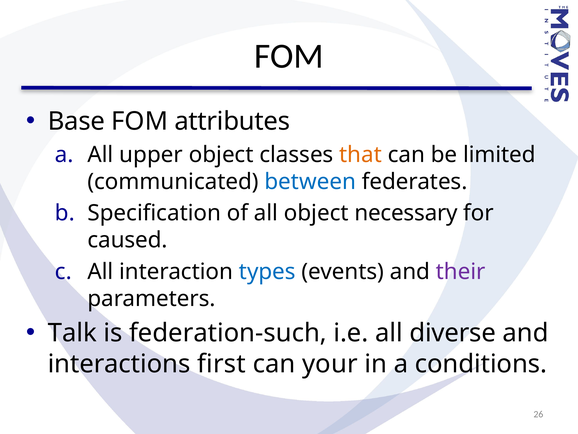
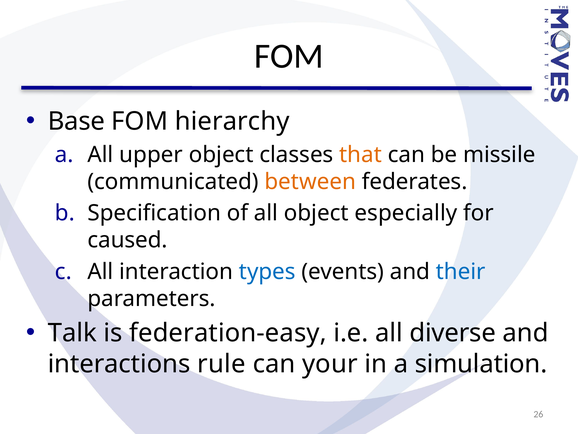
attributes: attributes -> hierarchy (232, 121)
limited: limited -> missile (499, 154)
between colour: blue -> orange (310, 181)
necessary: necessary -> especially (406, 213)
their colour: purple -> blue (461, 271)
federation-such: federation-such -> federation-easy (228, 333)
first: first -> rule (221, 364)
conditions: conditions -> simulation (481, 364)
